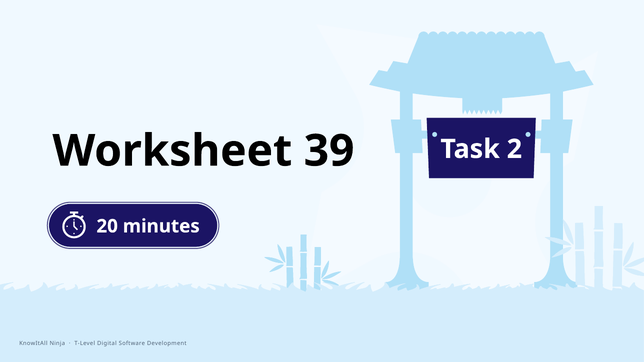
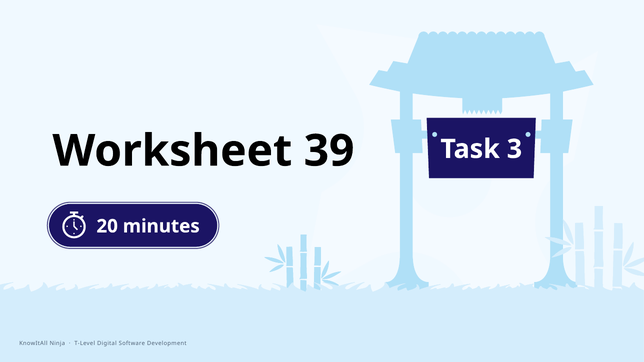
2: 2 -> 3 (514, 149)
